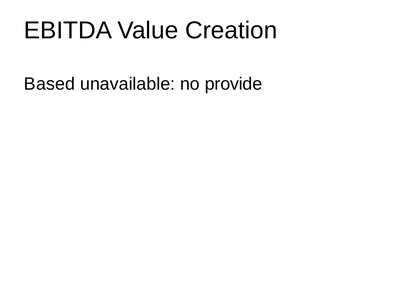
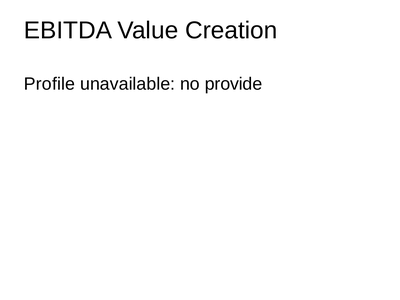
Based: Based -> Profile (50, 84)
